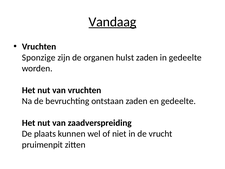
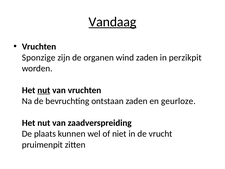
hulst: hulst -> wind (125, 57)
in gedeelte: gedeelte -> perzikpit (185, 57)
nut underline: none -> present (44, 90)
en gedeelte: gedeelte -> geurloze (178, 101)
